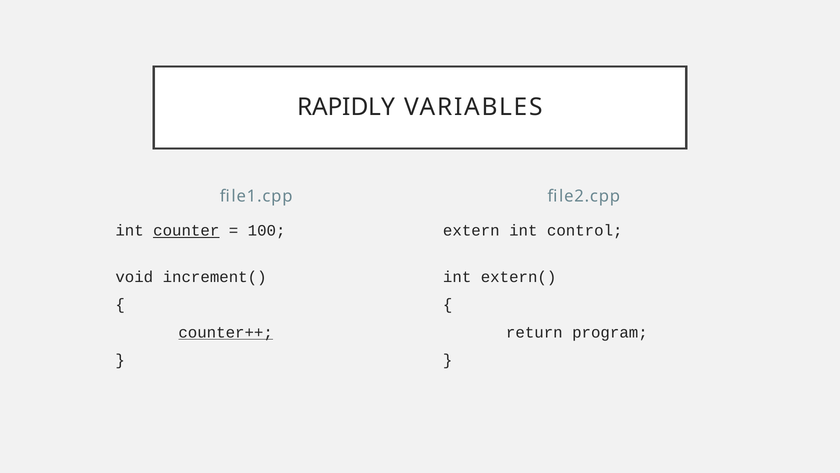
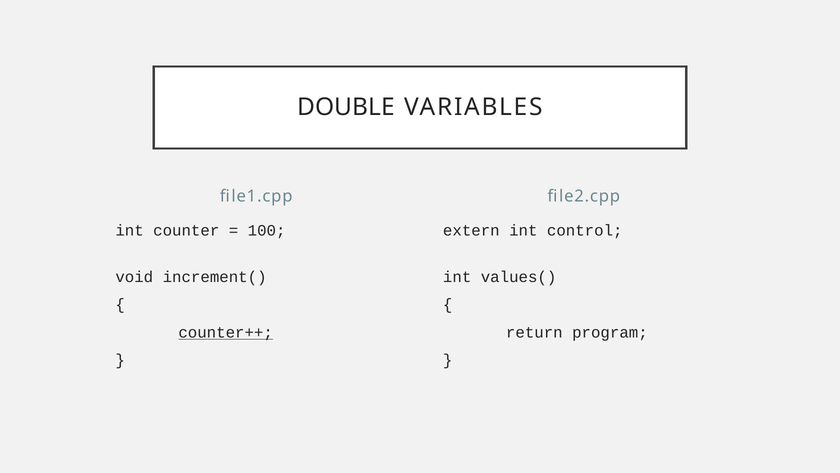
RAPIDLY: RAPIDLY -> DOUBLE (346, 107)
counter underline: present -> none (186, 230)
extern(: extern( -> values( (519, 277)
